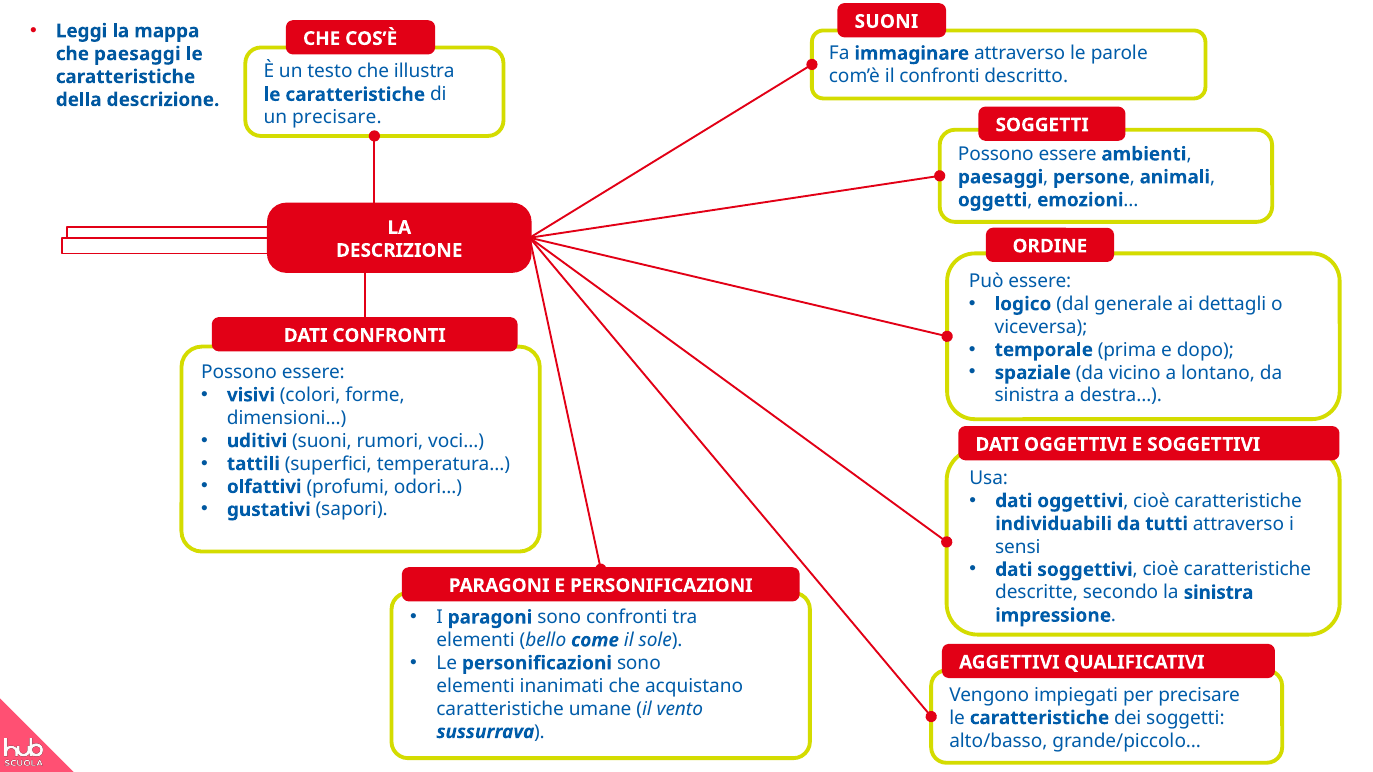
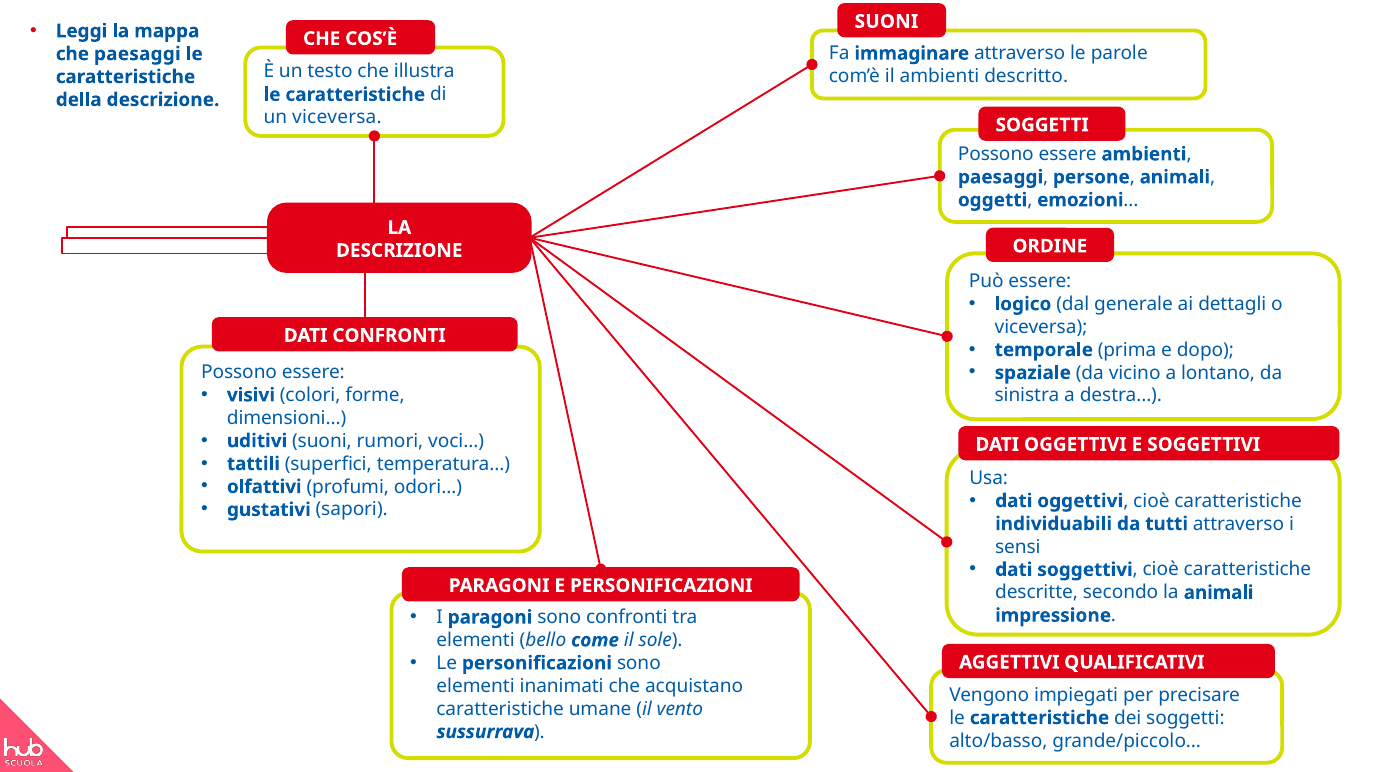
il confronti: confronti -> ambienti (940, 76)
un precisare: precisare -> viceversa (337, 118)
la sinistra: sinistra -> animali (1219, 593)
